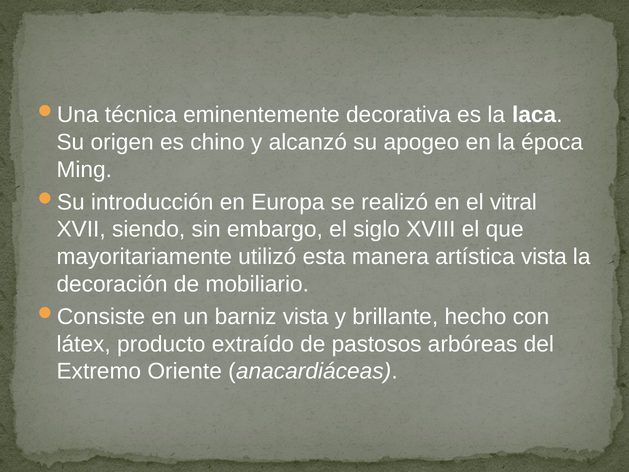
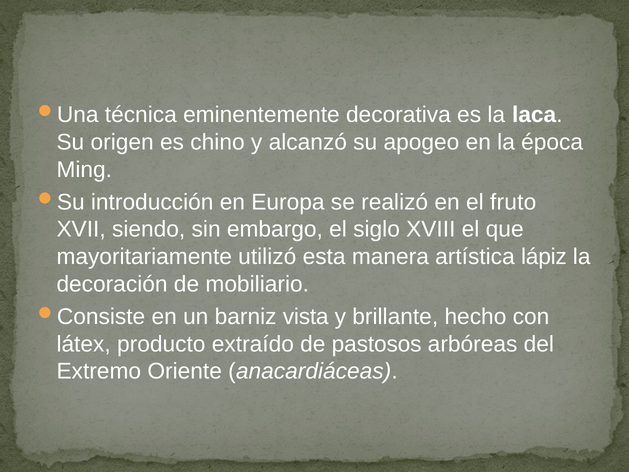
vitral: vitral -> fruto (513, 202)
artística vista: vista -> lápiz (544, 257)
